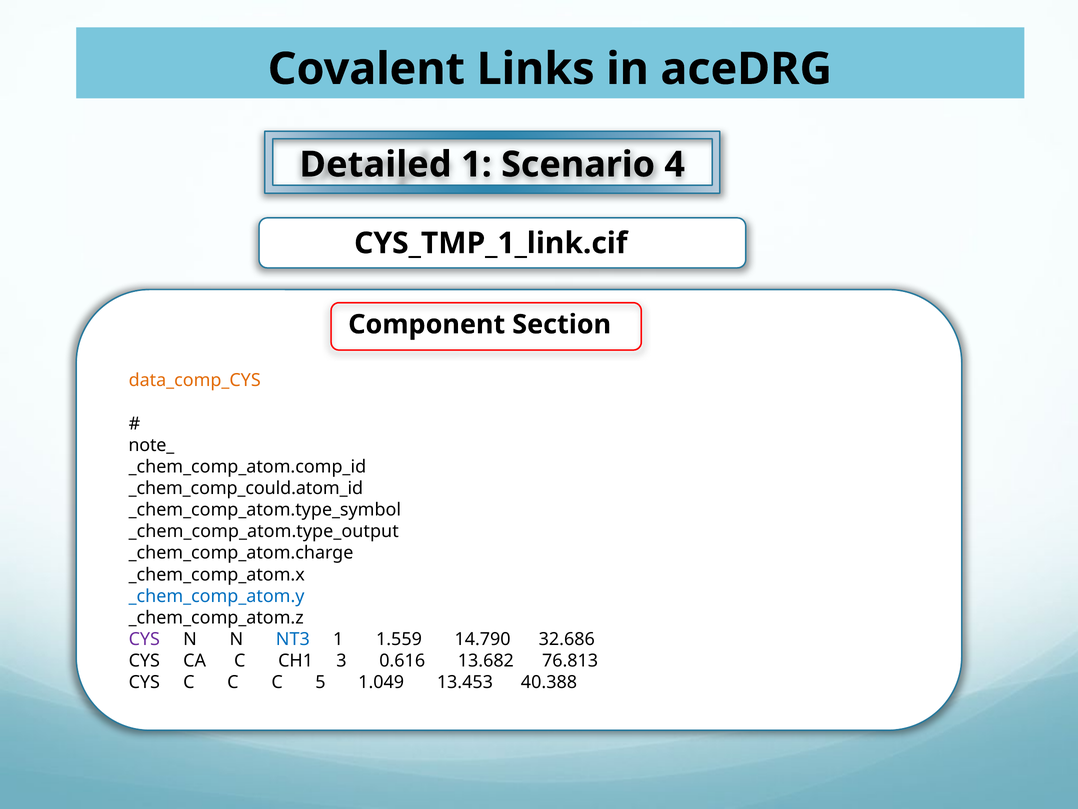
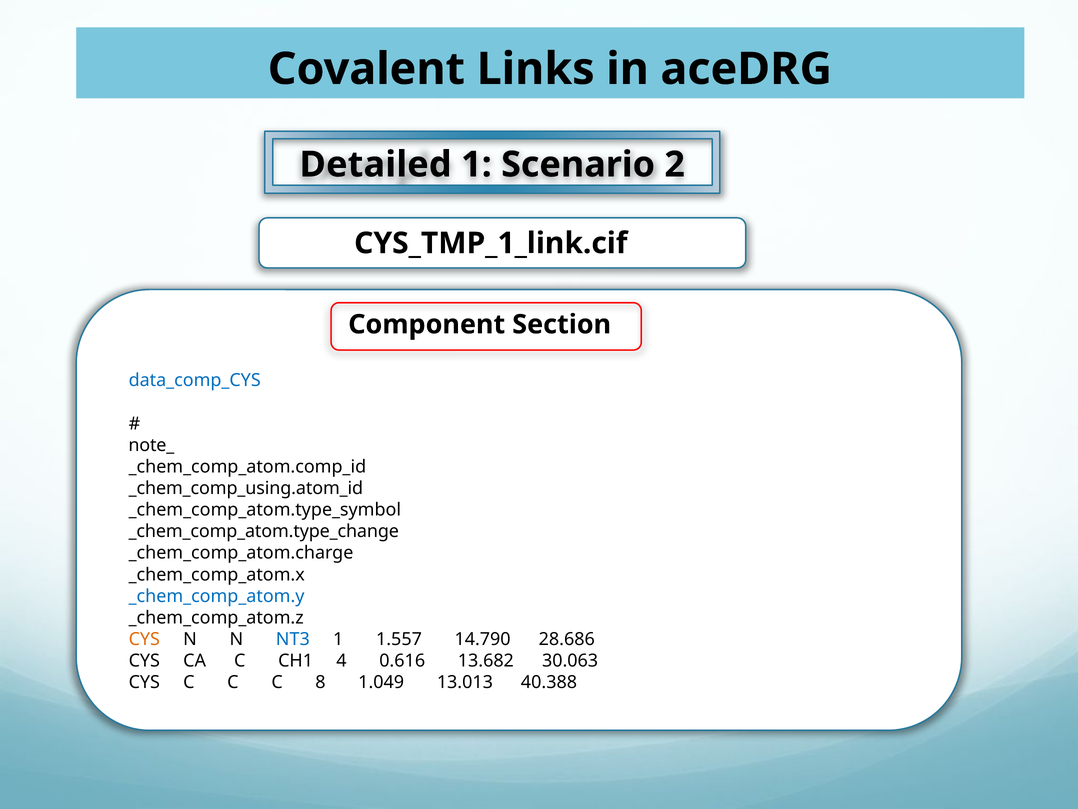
4: 4 -> 2 (675, 164)
data_comp_CYS colour: orange -> blue (195, 380)
_chem_comp_could.atom_id: _chem_comp_could.atom_id -> _chem_comp_using.atom_id (246, 488)
_chem_comp_atom.type_output: _chem_comp_atom.type_output -> _chem_comp_atom.type_change (264, 531)
CYS colour: purple -> orange (144, 639)
1.559: 1.559 -> 1.557 (399, 639)
32.686: 32.686 -> 28.686 (567, 639)
3: 3 -> 4 (342, 661)
76.813: 76.813 -> 30.063 (570, 661)
5: 5 -> 8 (320, 682)
13.453: 13.453 -> 13.013 (465, 682)
